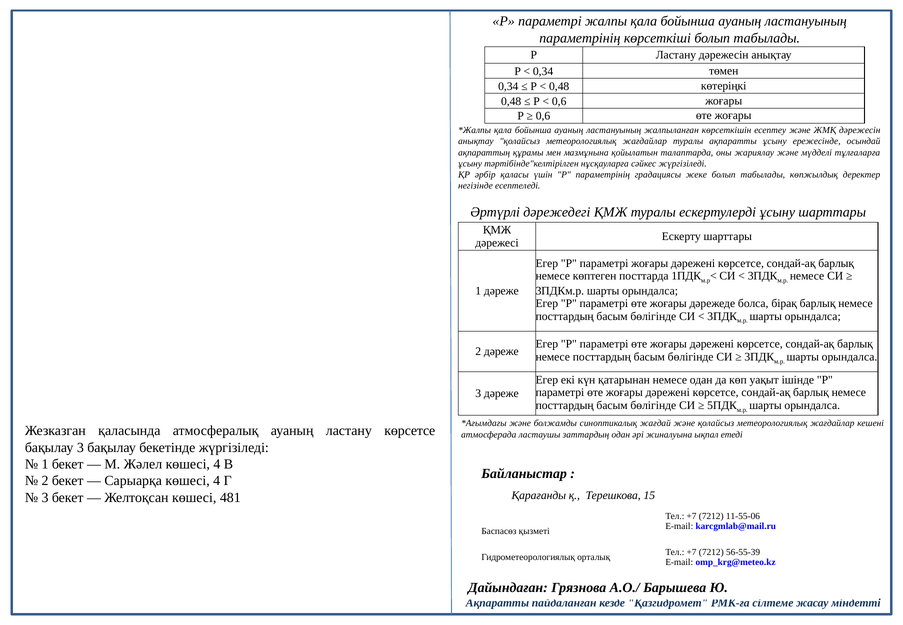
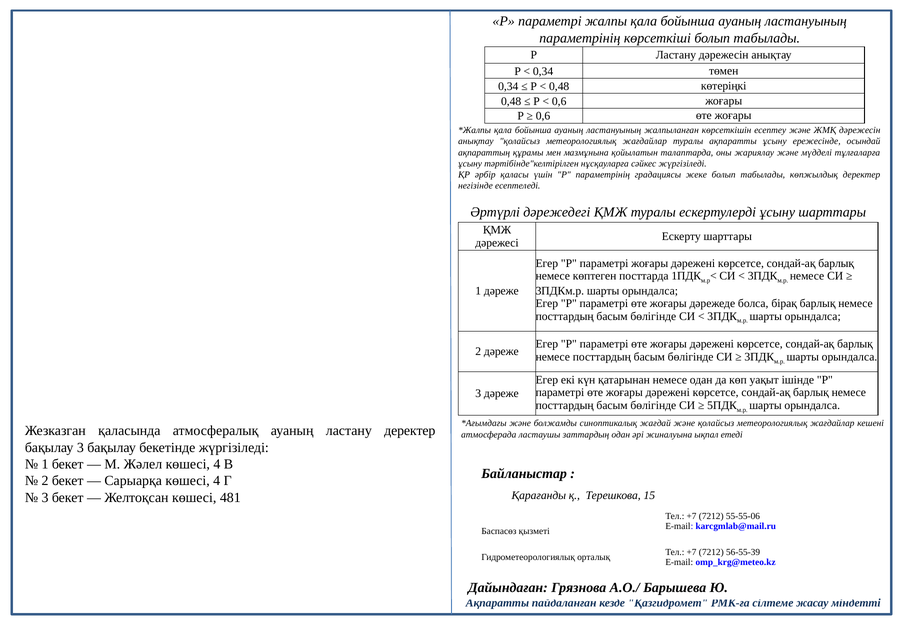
ластану көрсетсе: көрсетсе -> деректер (410, 431)
11-55-06: 11-55-06 -> 55-55-06 (743, 516)
